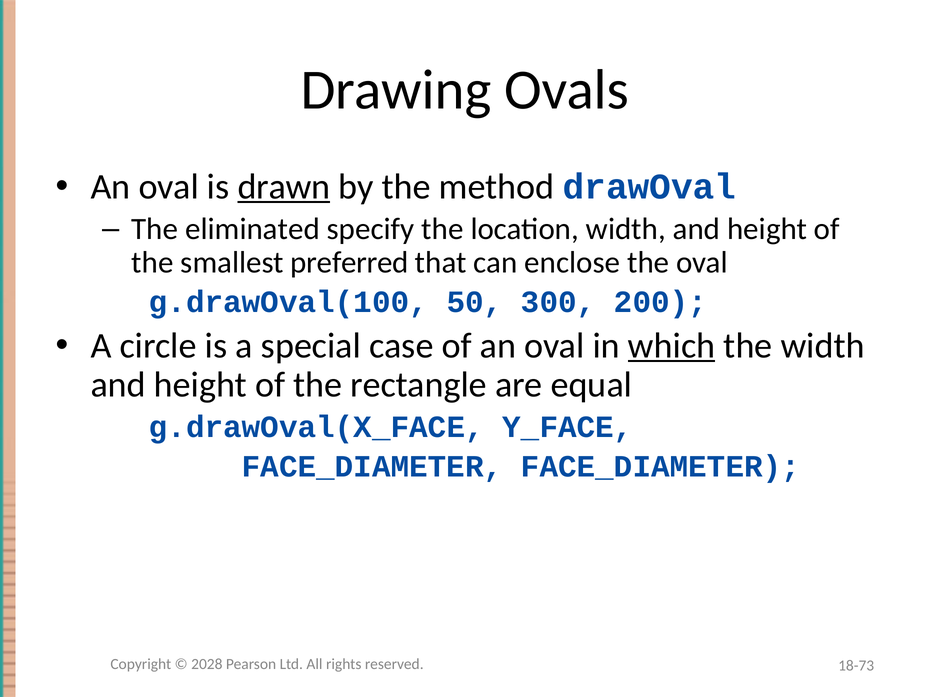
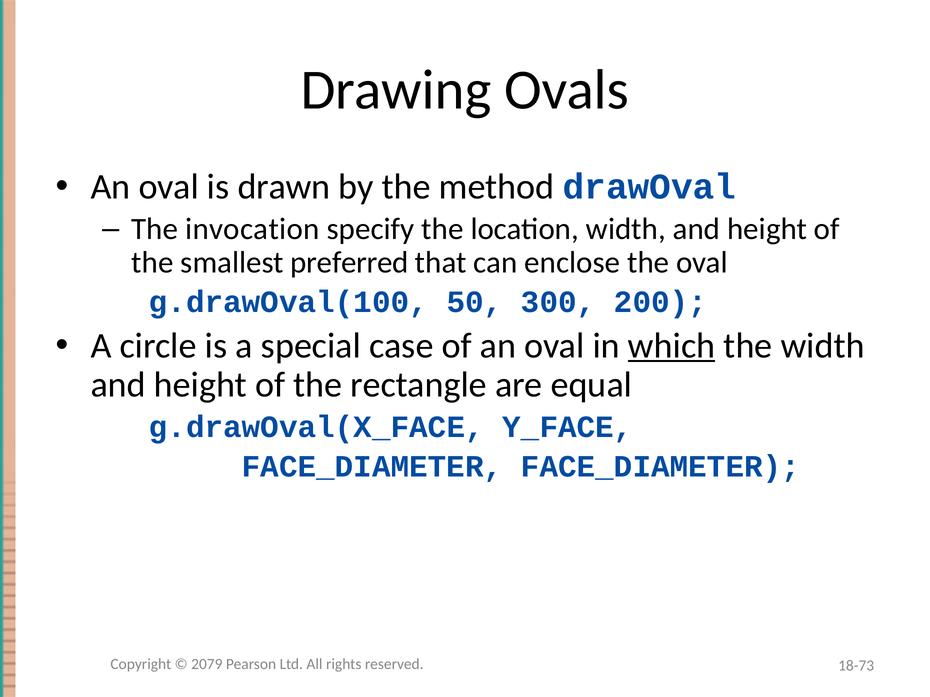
drawn underline: present -> none (284, 187)
eliminated: eliminated -> invocation (252, 229)
2028: 2028 -> 2079 (207, 664)
